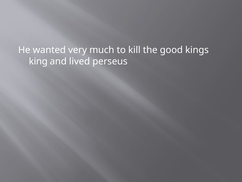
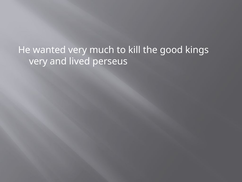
king: king -> very (38, 61)
